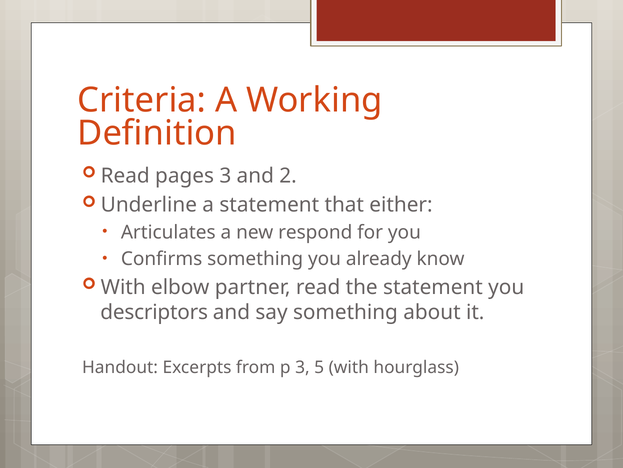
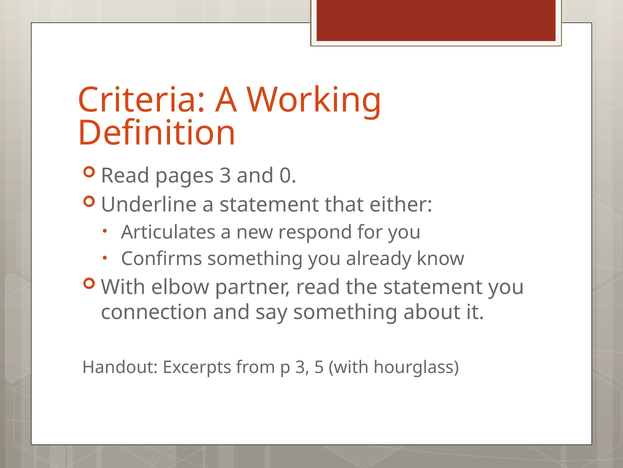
2: 2 -> 0 (288, 175)
descriptors: descriptors -> connection (154, 312)
